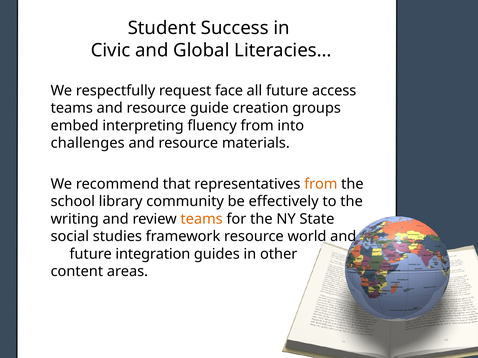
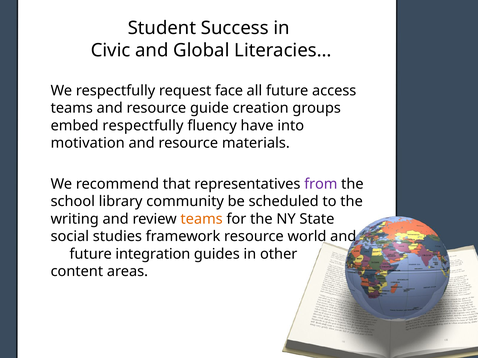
embed interpreting: interpreting -> respectfully (143, 126)
fluency from: from -> have (257, 126)
challenges: challenges -> motivation (88, 143)
from colour: orange -> purple (321, 184)
effectively: effectively -> scheduled (284, 202)
